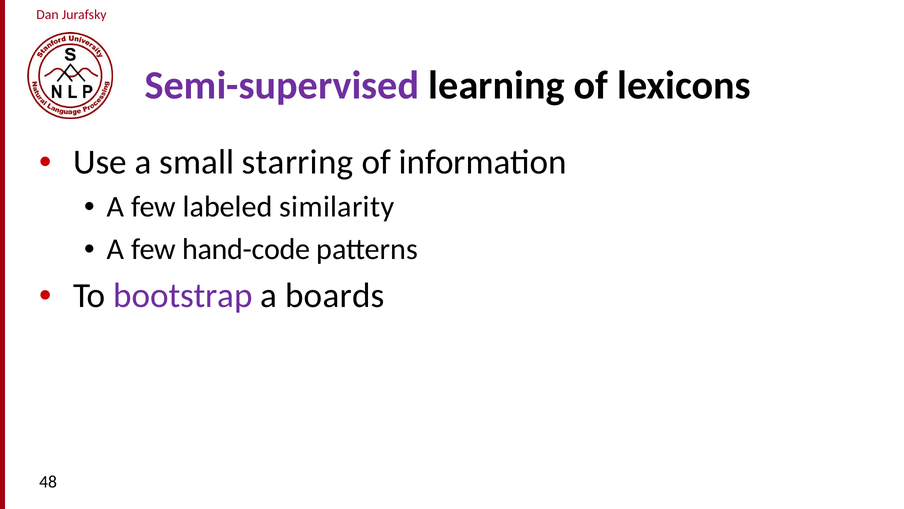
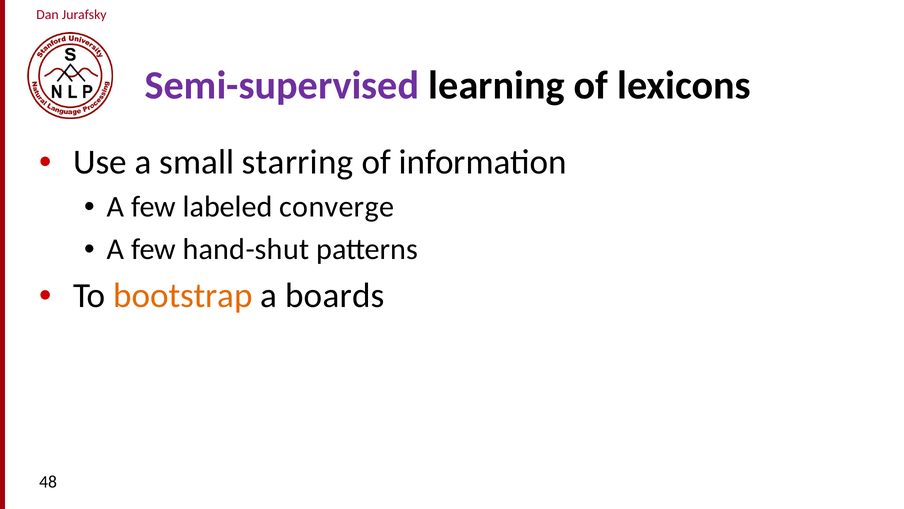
similarity: similarity -> converge (337, 207)
hand-code: hand-code -> hand-shut (246, 249)
bootstrap colour: purple -> orange (183, 295)
